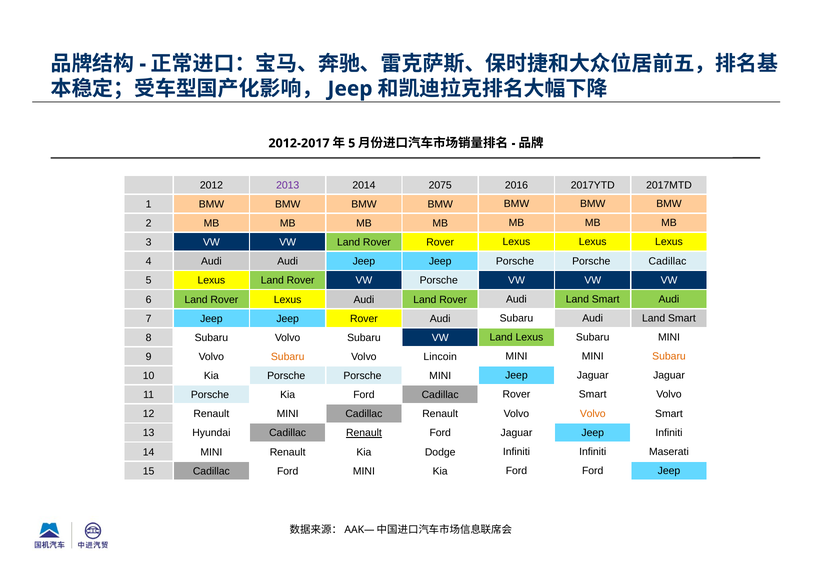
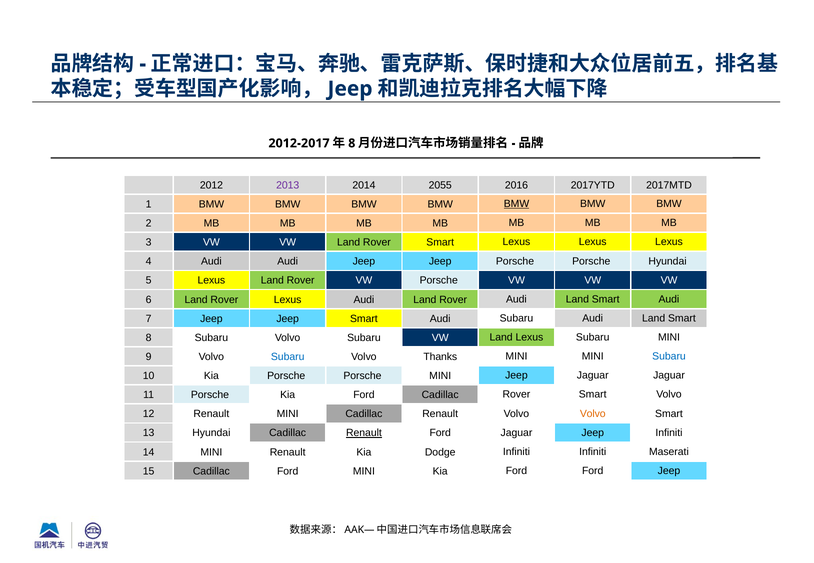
5: 5 -> 8 (352, 143)
2075: 2075 -> 2055 (440, 185)
BMW underline: none -> present (517, 204)
Land Rover Rover: Rover -> Smart (440, 243)
Porsche Cadillac: Cadillac -> Hyundai (668, 261)
Jeep Rover: Rover -> Smart (364, 319)
Subaru colour: orange -> blue (288, 357)
Lincoin: Lincoin -> Thanks (440, 357)
Subaru colour: orange -> blue (669, 357)
